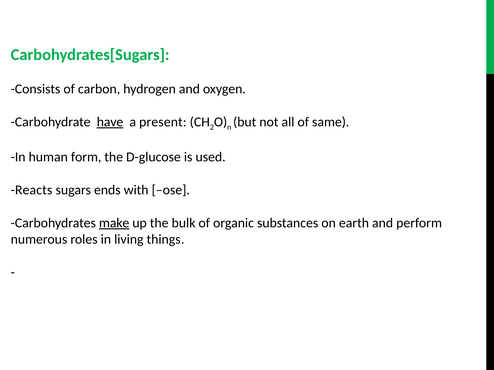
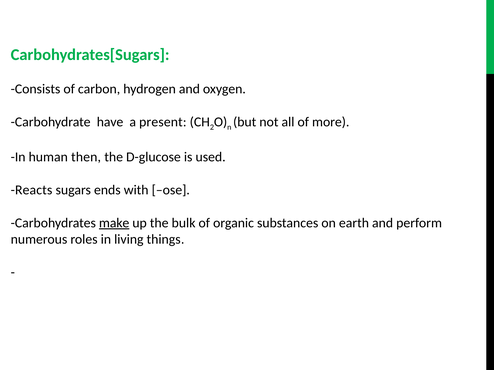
have underline: present -> none (110, 122)
same: same -> more (331, 122)
form: form -> then (86, 157)
